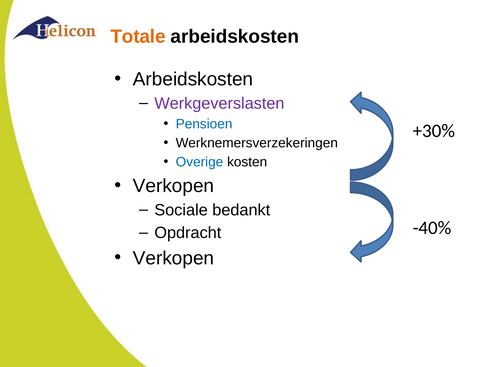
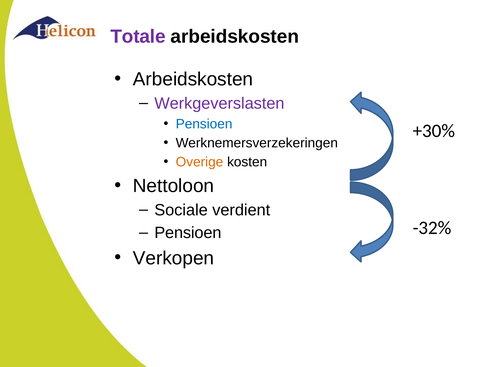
Totale colour: orange -> purple (138, 36)
Overige colour: blue -> orange (200, 162)
Verkopen: Verkopen -> Nettoloon (174, 186)
bedankt: bedankt -> verdient (241, 210)
-40%: -40% -> -32% (432, 228)
Opdracht: Opdracht -> Pensioen (188, 233)
